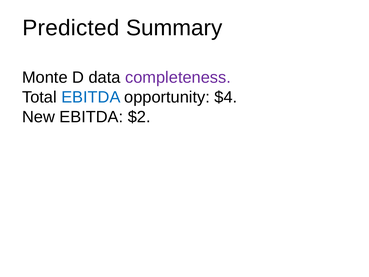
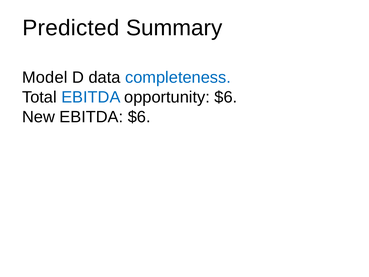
Monte: Monte -> Model (45, 77)
completeness colour: purple -> blue (178, 77)
opportunity $4: $4 -> $6 (226, 97)
EBITDA $2: $2 -> $6 (139, 117)
